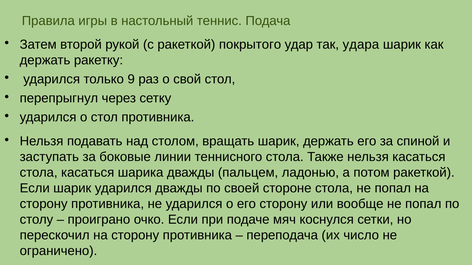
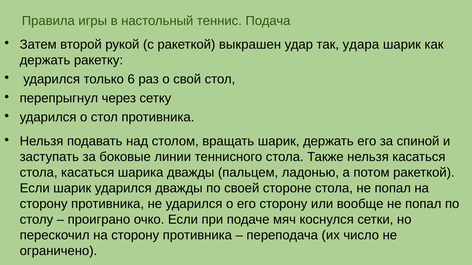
покрытого: покрытого -> выкрашен (250, 45)
9: 9 -> 6 (131, 79)
